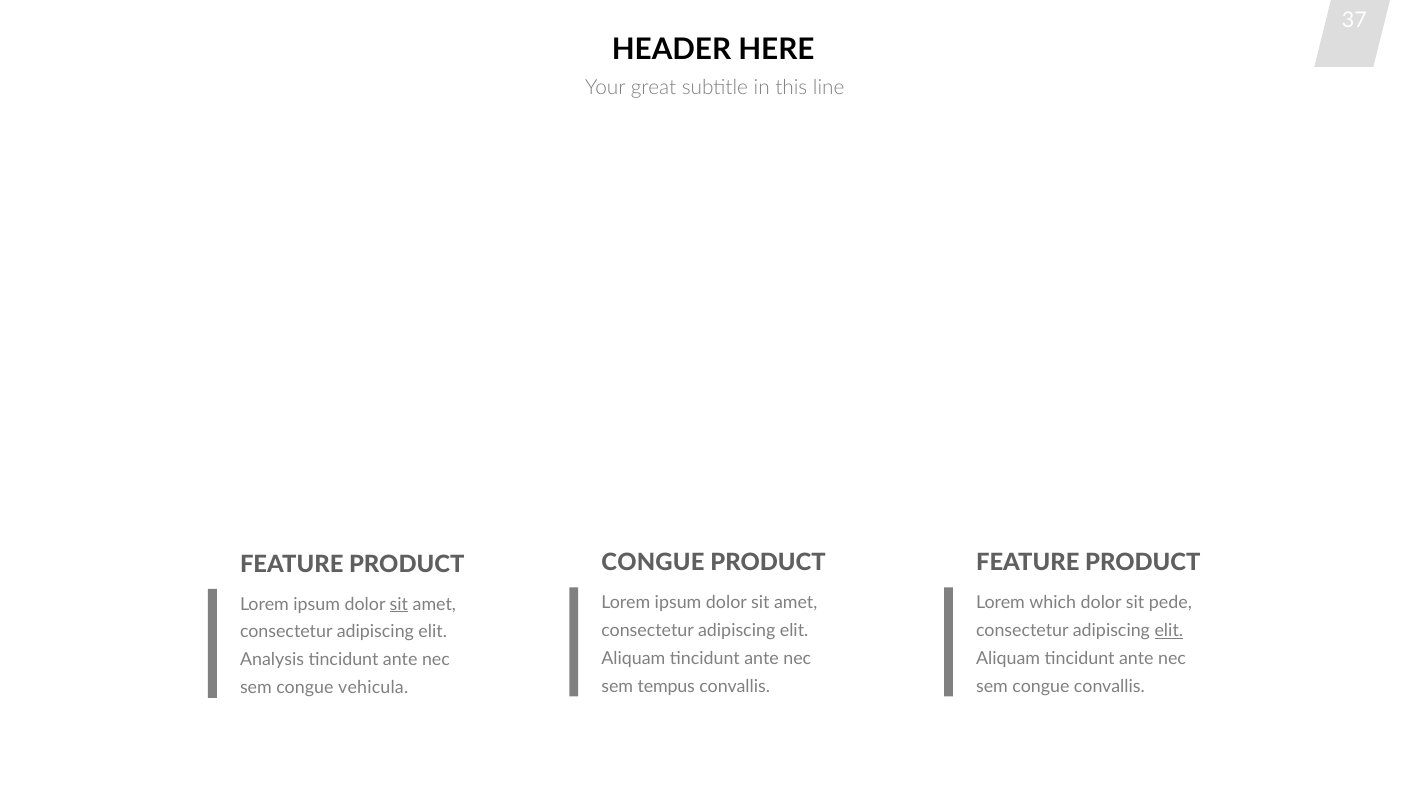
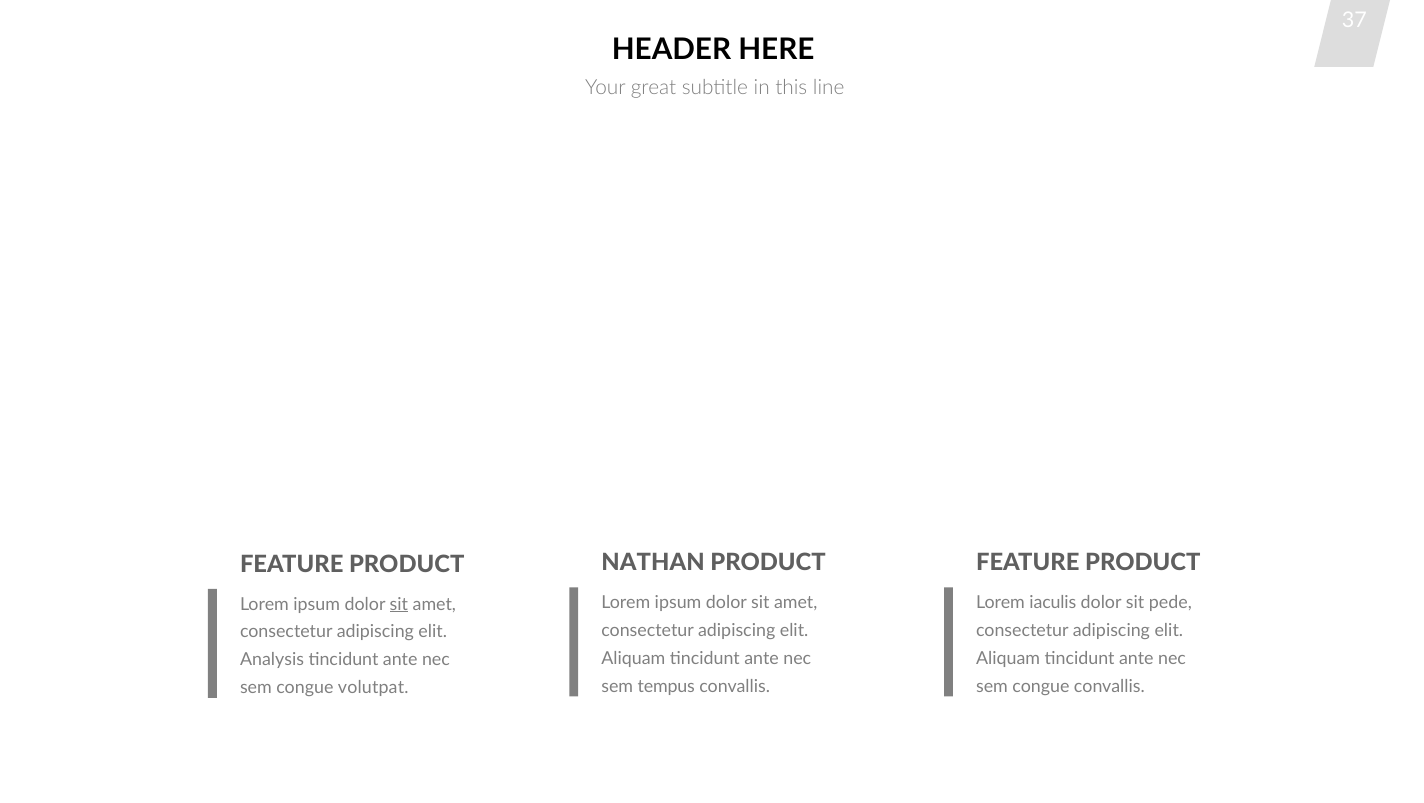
CONGUE: CONGUE -> NATHAN (653, 563)
which: which -> iaculis (1053, 603)
elit underline: present -> none (1169, 631)
vehicula: vehicula -> volutpat (373, 688)
